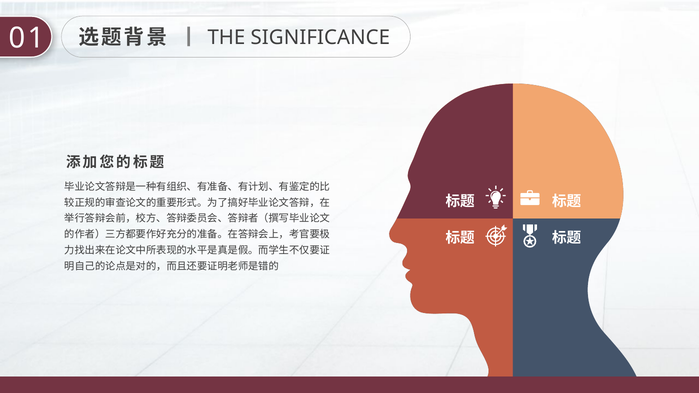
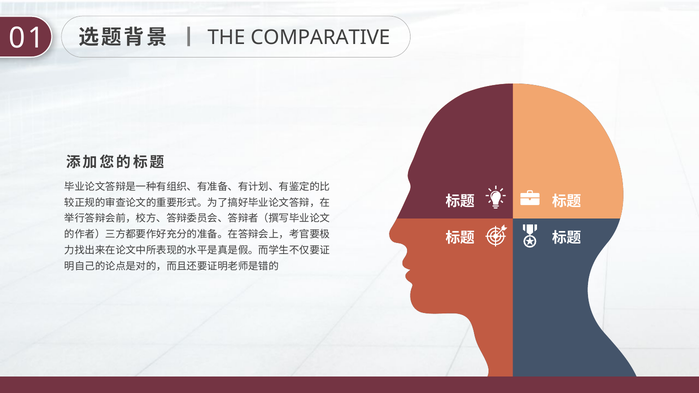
SIGNIFICANCE: SIGNIFICANCE -> COMPARATIVE (320, 38)
